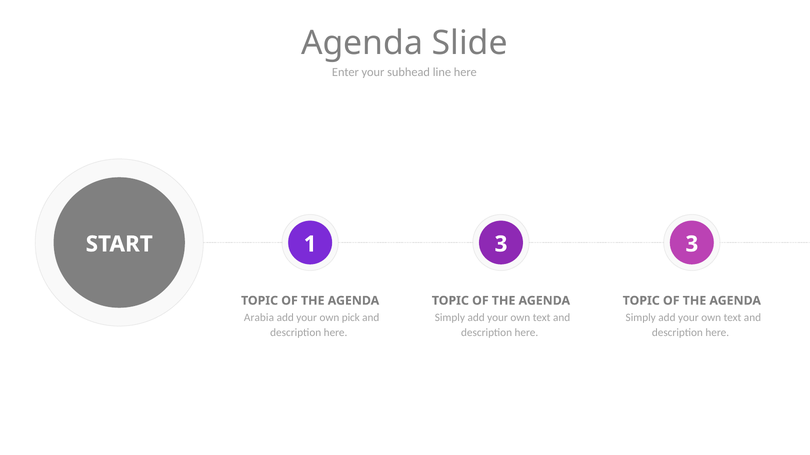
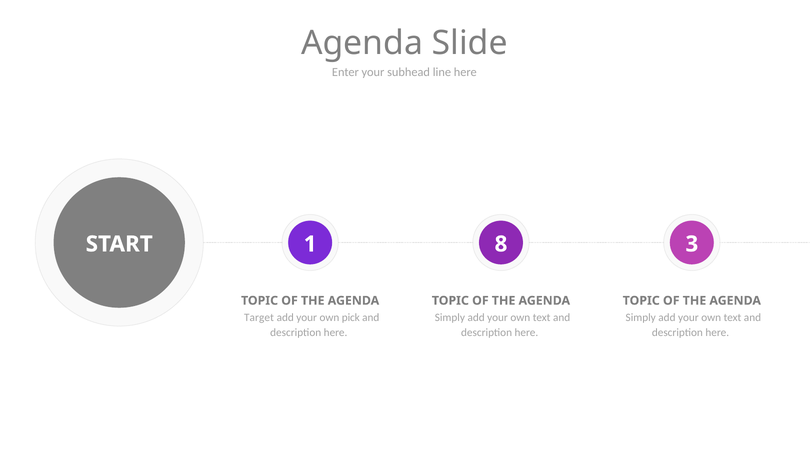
1 3: 3 -> 8 (501, 244)
Arabia: Arabia -> Target (259, 318)
